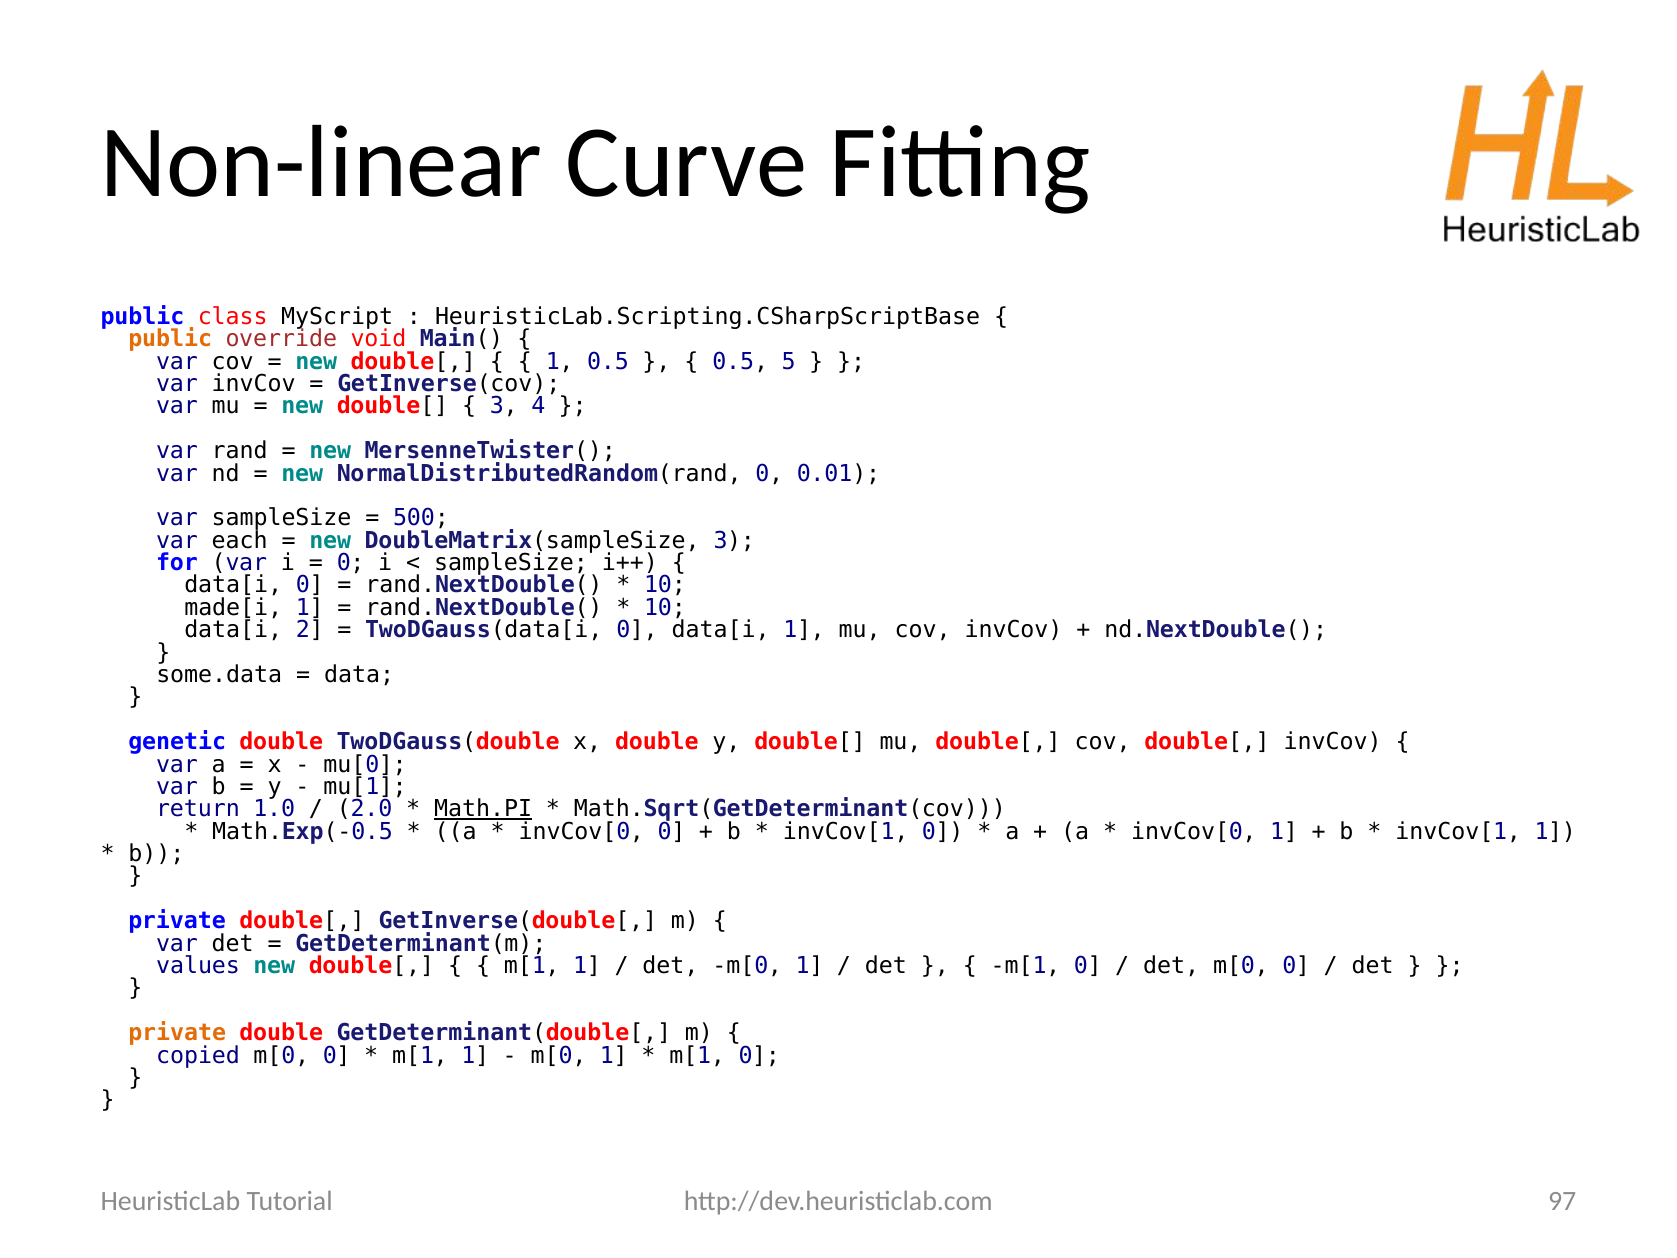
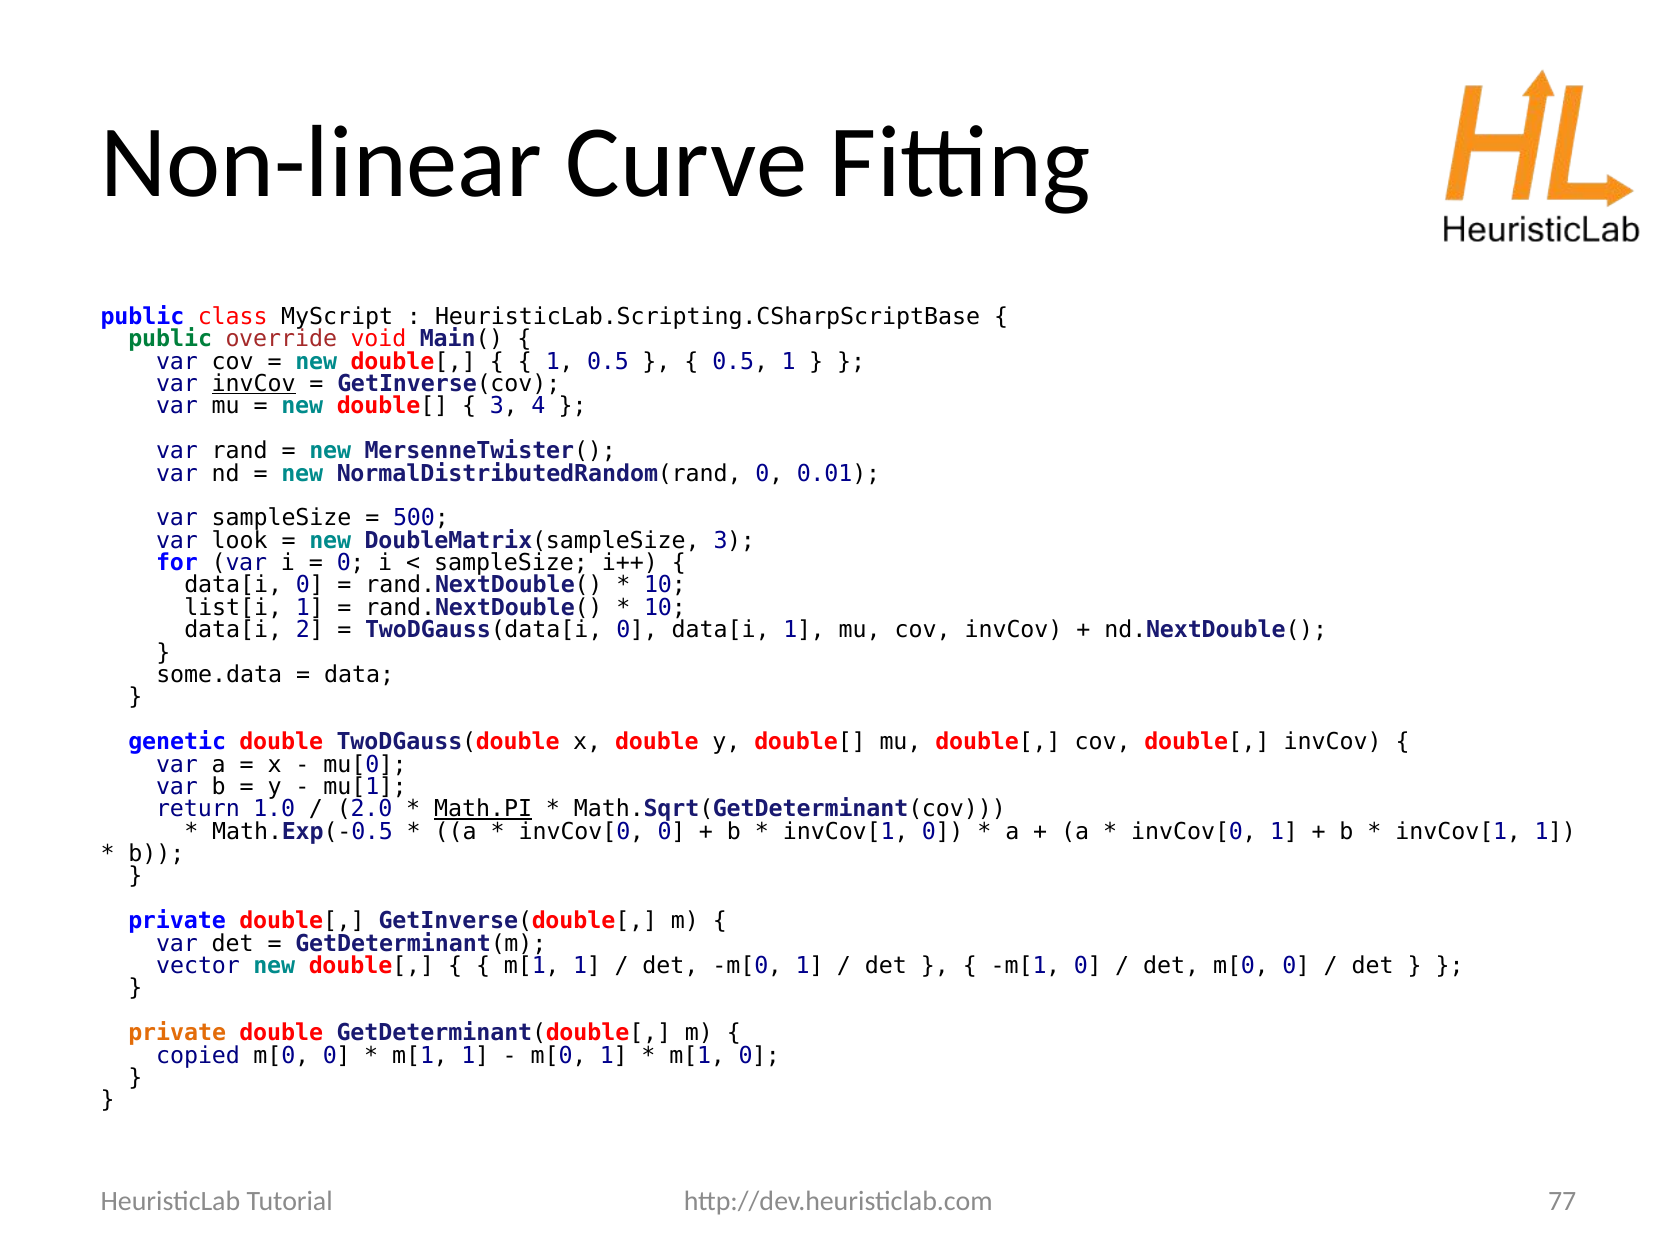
public colour: orange -> green (170, 339)
0.5 5: 5 -> 1 (789, 361)
invCov underline: none -> present (254, 384)
each: each -> look (240, 540)
made[i: made[i -> list[i (233, 608)
values: values -> vector (198, 966)
97: 97 -> 77 (1562, 1201)
